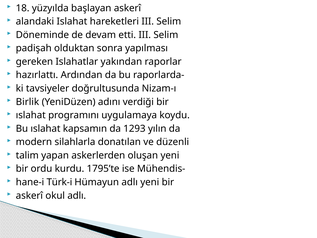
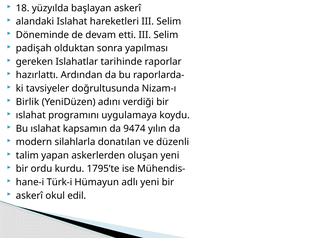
yakından: yakından -> tarihinde (121, 62)
1293: 1293 -> 9474 (134, 128)
okul adlı: adlı -> edil (77, 195)
